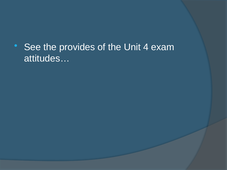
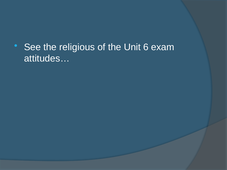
provides: provides -> religious (77, 47)
4: 4 -> 6 (146, 47)
